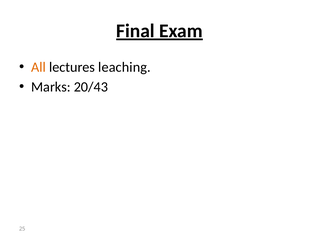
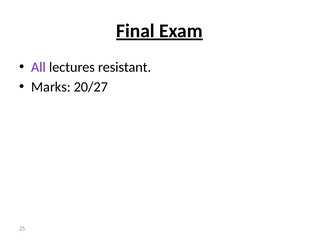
All colour: orange -> purple (38, 67)
leaching: leaching -> resistant (125, 67)
20/43: 20/43 -> 20/27 (91, 87)
